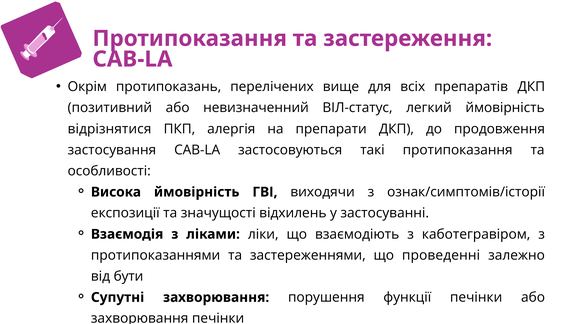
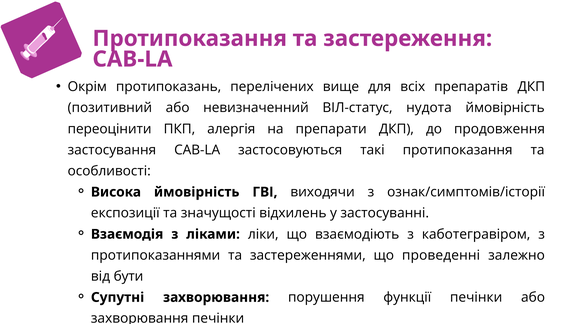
легкий: легкий -> нудота (429, 108)
відрізнятися: відрізнятися -> переоцінити (110, 129)
